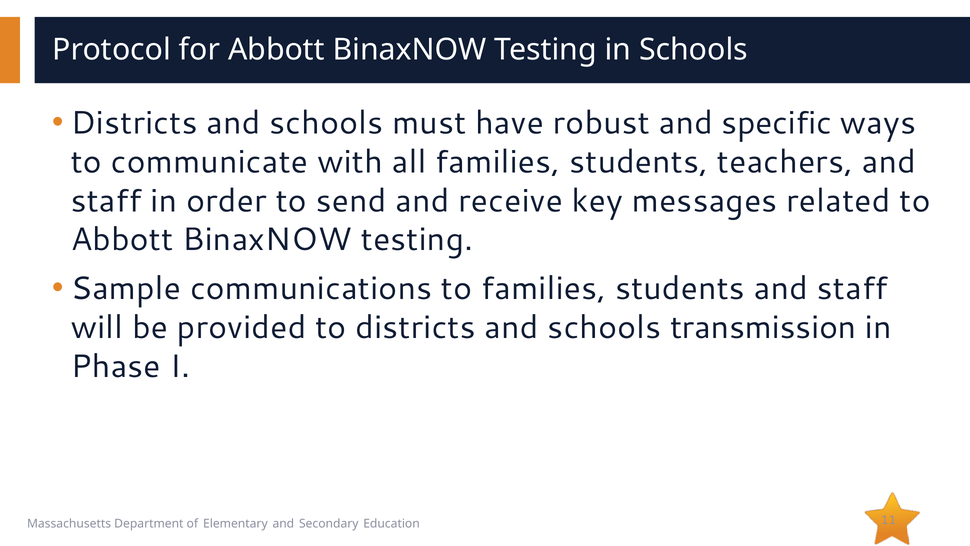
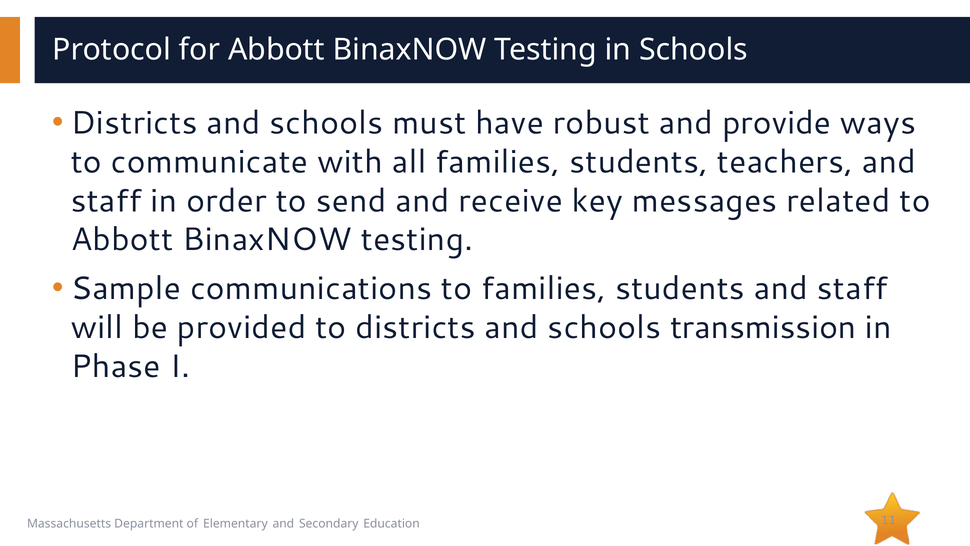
specific: specific -> provide (777, 123)
